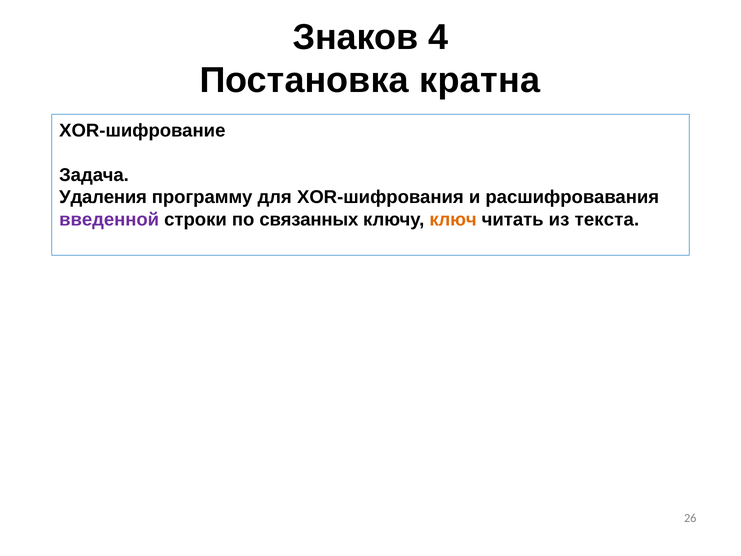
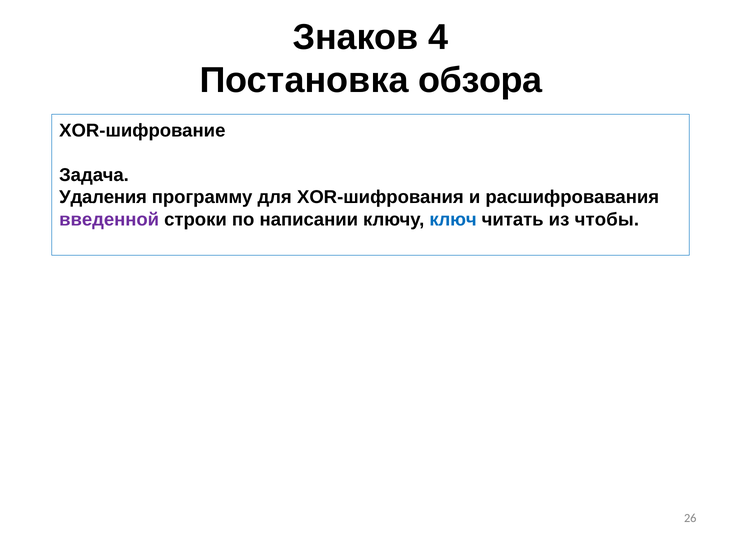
кратна: кратна -> обзора (480, 81)
связанных: связанных -> написании (309, 219)
ключ colour: orange -> blue (453, 219)
текста: текста -> чтобы (607, 219)
